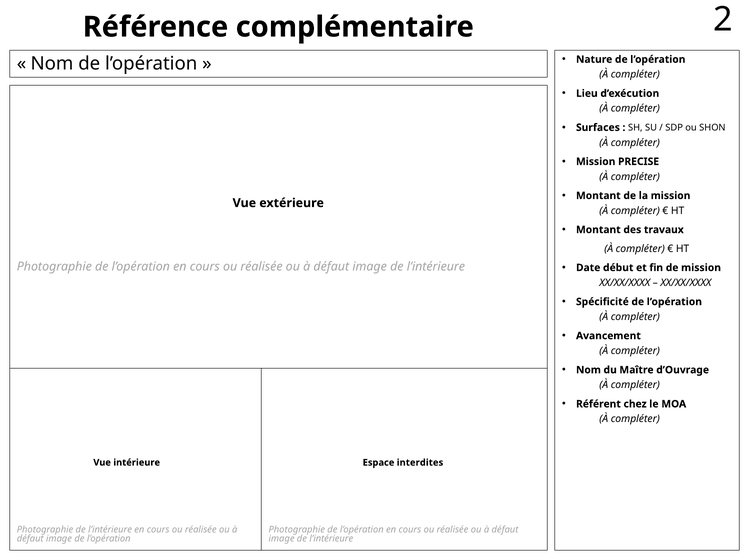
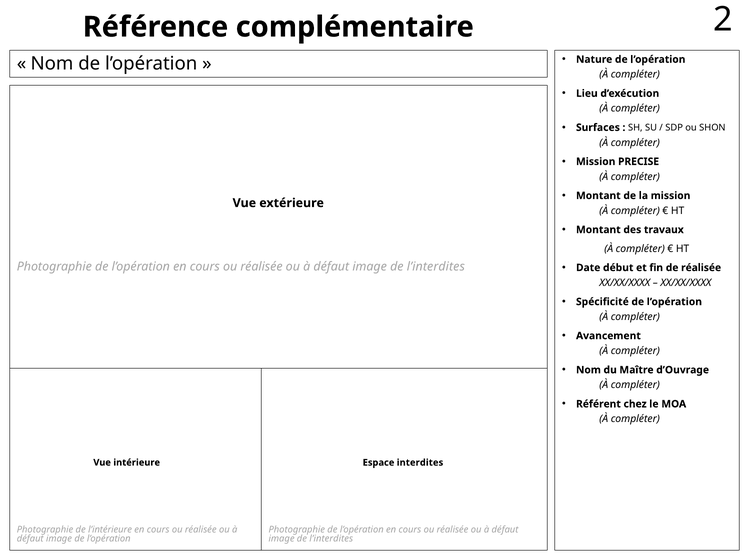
de mission: mission -> réalisée (701, 268)
l’intérieure: l’intérieure -> l’interdites (436, 267)
l’intérieure: l’intérieure -> l’interdites (331, 539)
